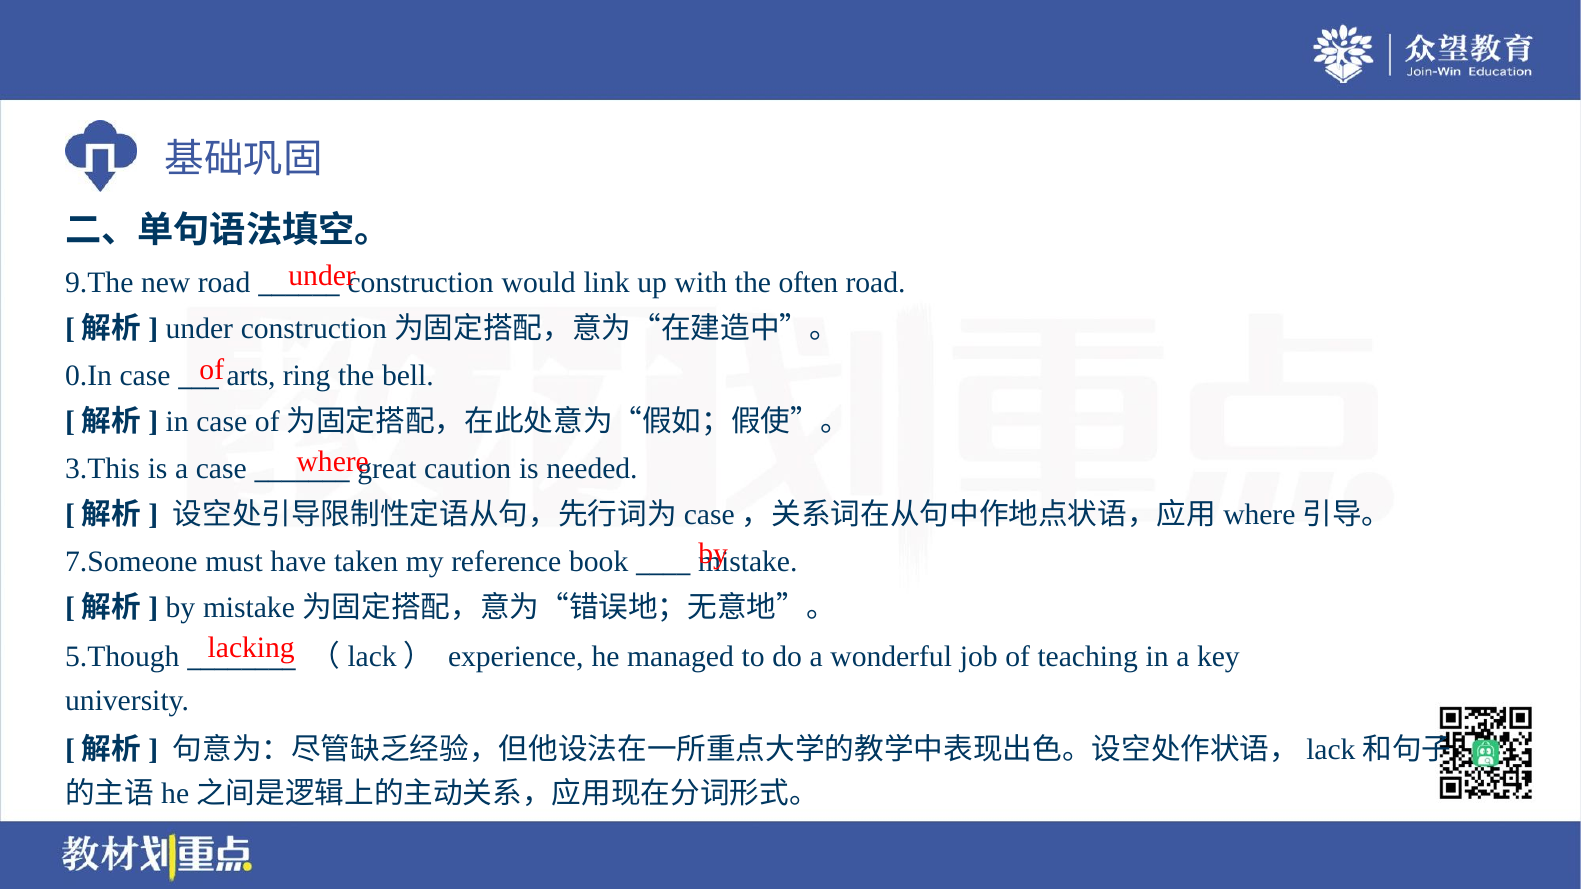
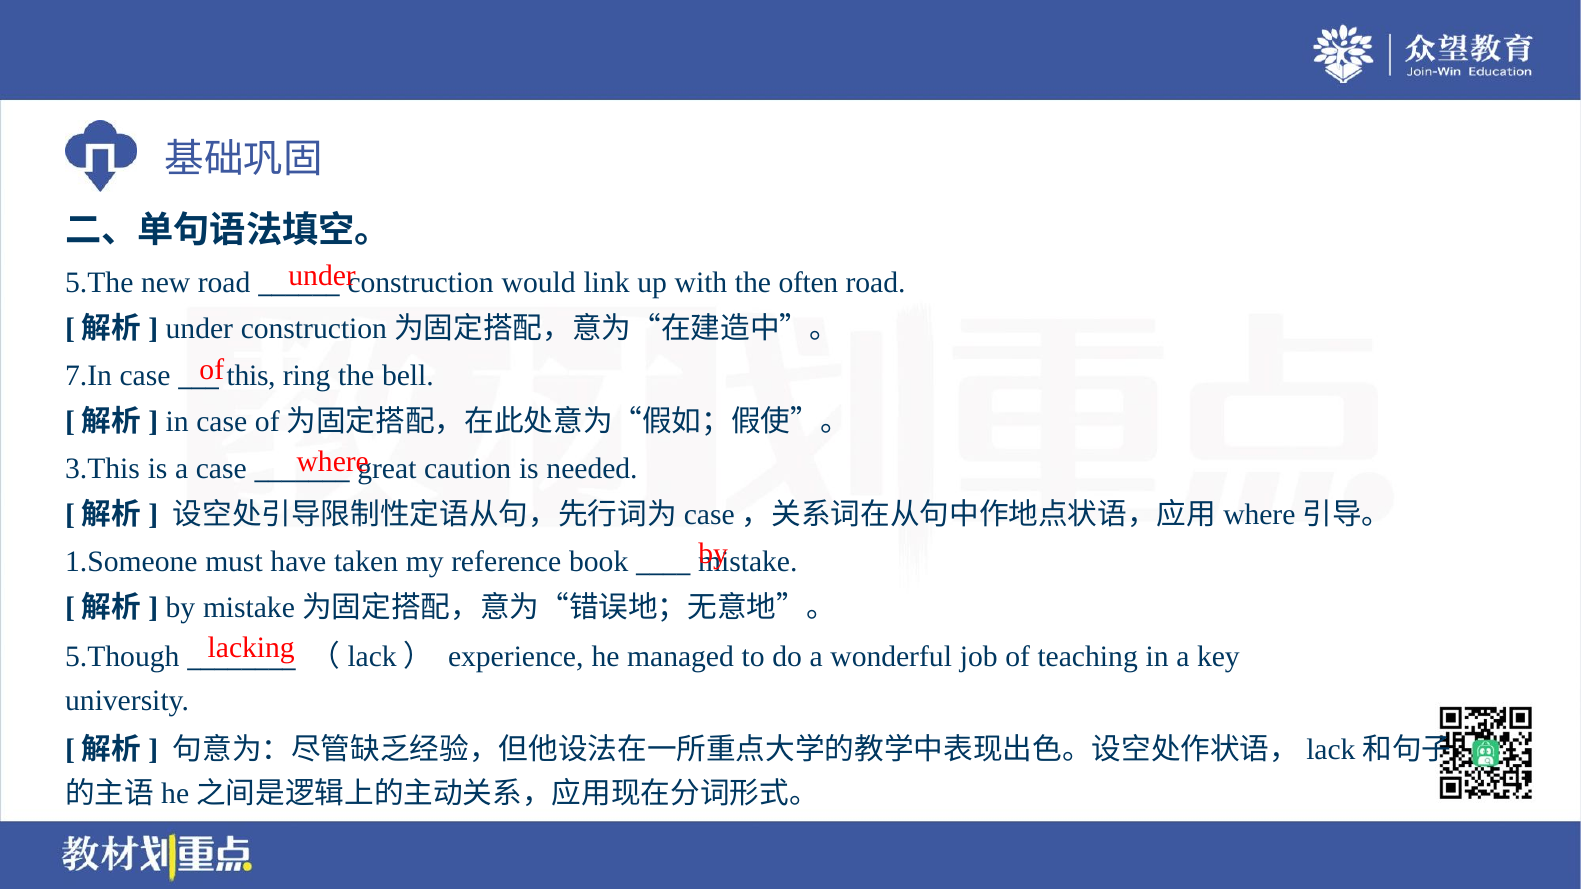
9.The: 9.The -> 5.The (99, 282)
0.In: 0.In -> 7.In (89, 376)
arts: arts -> this (251, 376)
7.Someone: 7.Someone -> 1.Someone (131, 561)
